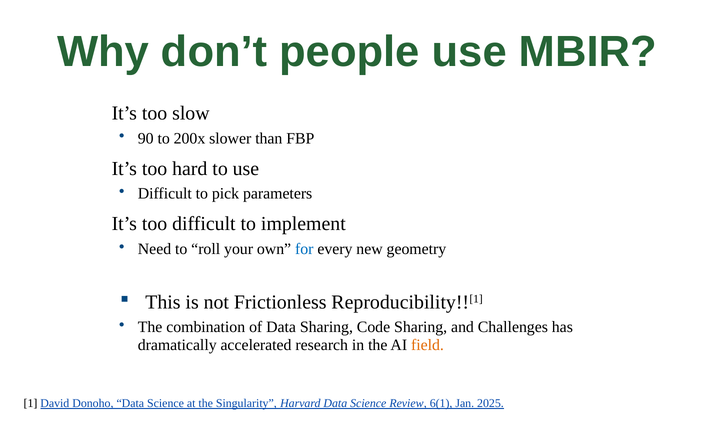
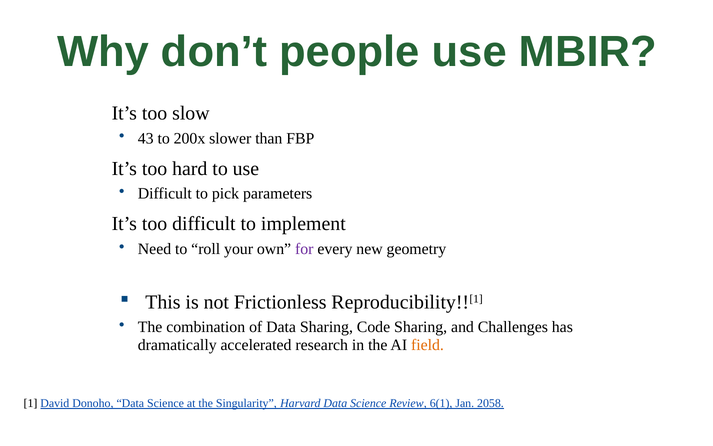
90: 90 -> 43 (146, 138)
for colour: blue -> purple (304, 249)
2025: 2025 -> 2058 (490, 403)
